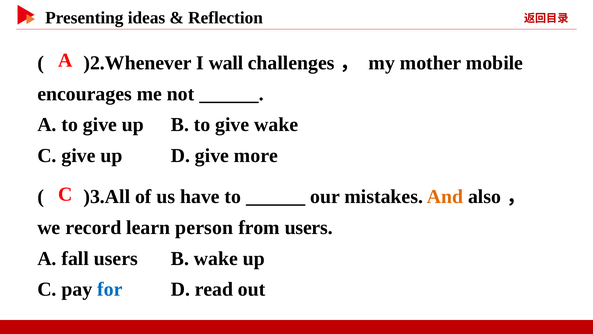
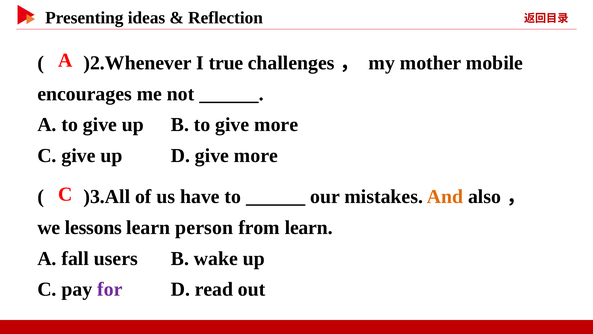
wall: wall -> true (226, 63)
to give wake: wake -> more (276, 125)
record: record -> lessons (93, 227)
from users: users -> learn (309, 227)
for colour: blue -> purple (110, 289)
